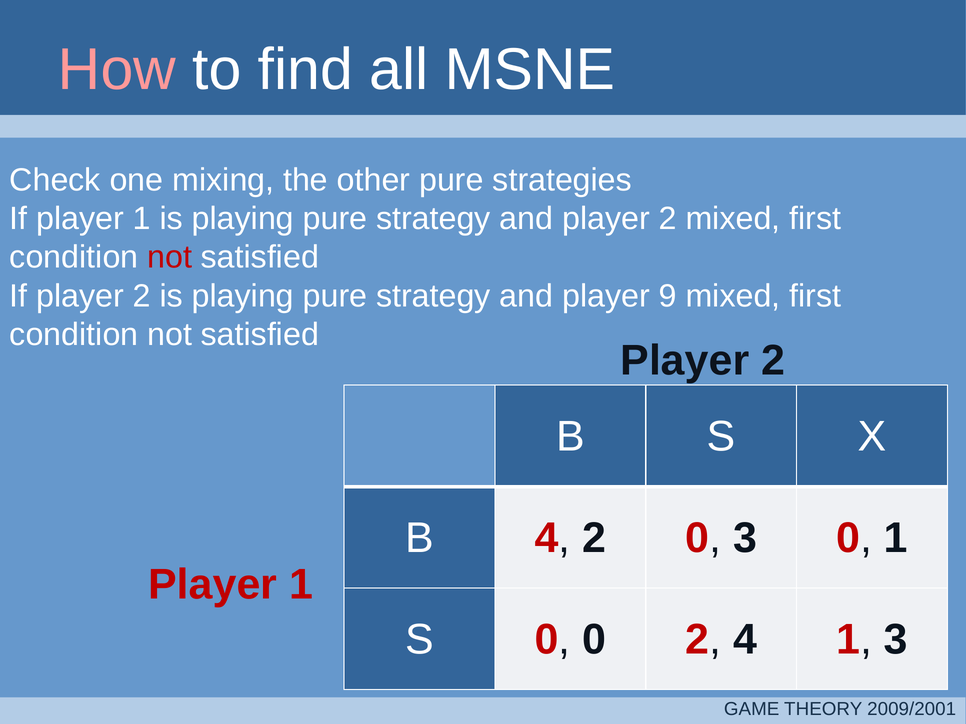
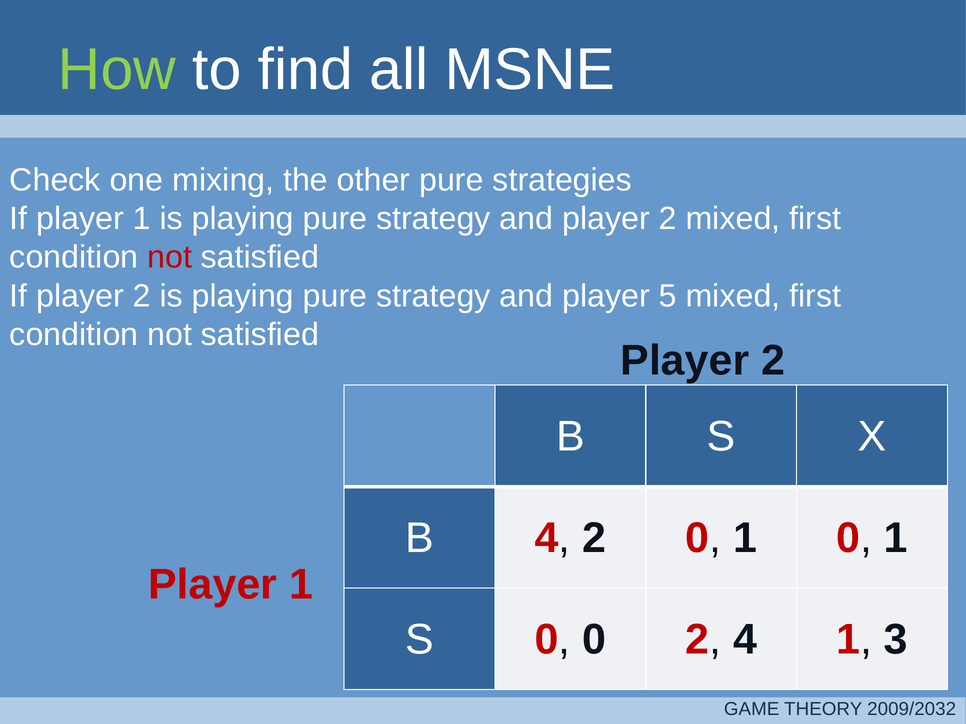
How colour: pink -> light green (117, 70)
9: 9 -> 5 (668, 296)
2 0 3: 3 -> 1 (745, 538)
2009/2001: 2009/2001 -> 2009/2032 (912, 710)
